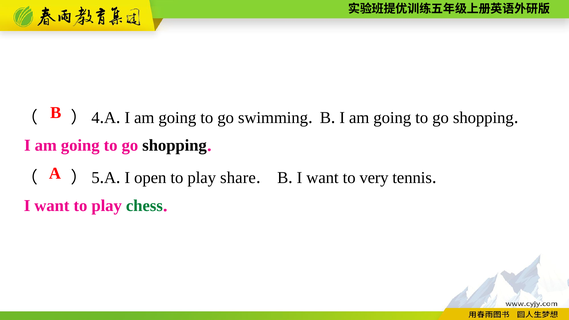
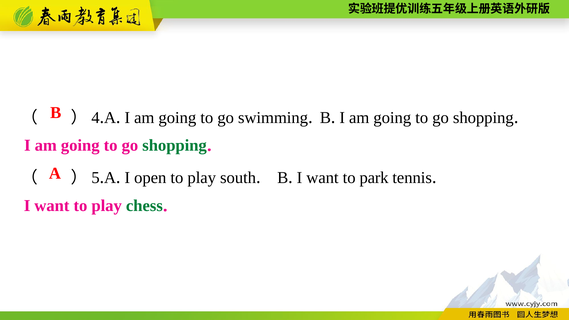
shopping colour: black -> green (175, 146)
share: share -> south (238, 178)
very: very -> park (374, 178)
